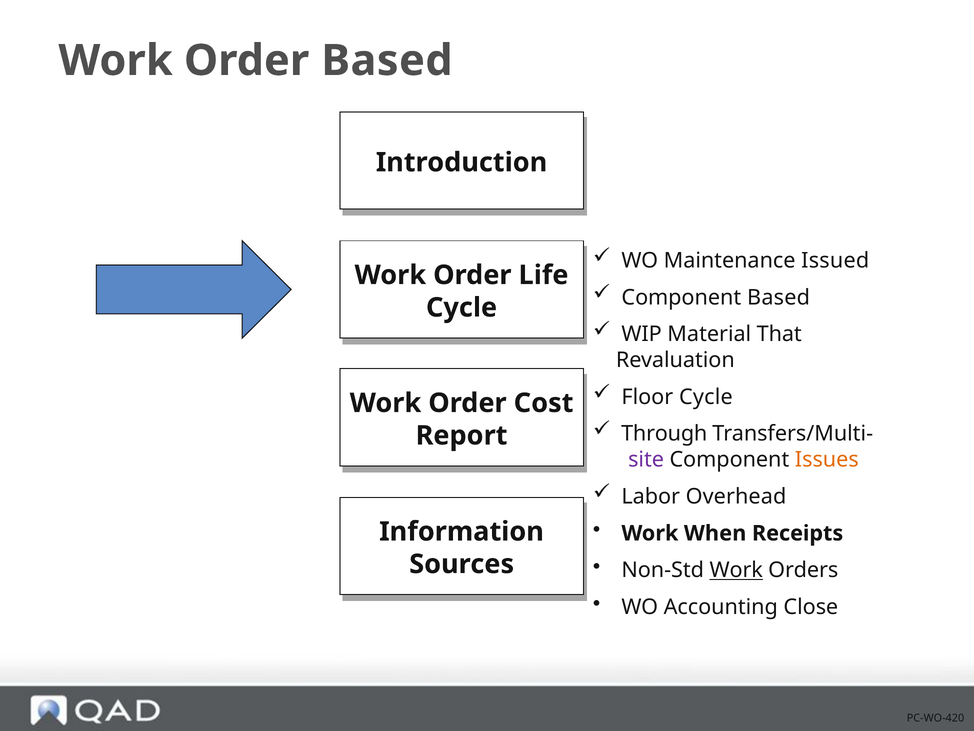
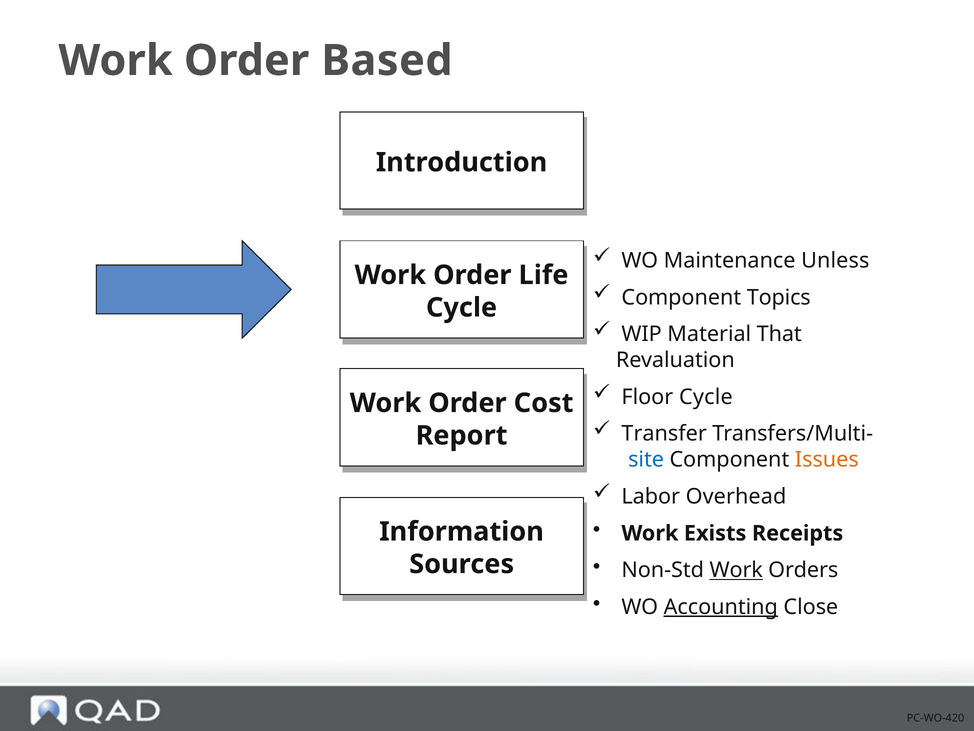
Issued: Issued -> Unless (835, 260)
Component Based: Based -> Topics (779, 297)
Through: Through -> Transfer (664, 433)
site colour: purple -> blue (646, 459)
When: When -> Exists (715, 533)
Accounting underline: none -> present (721, 607)
